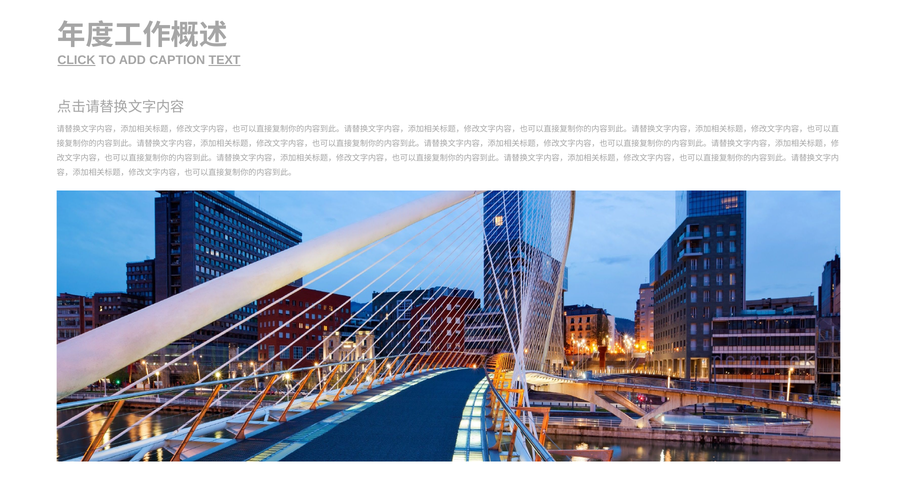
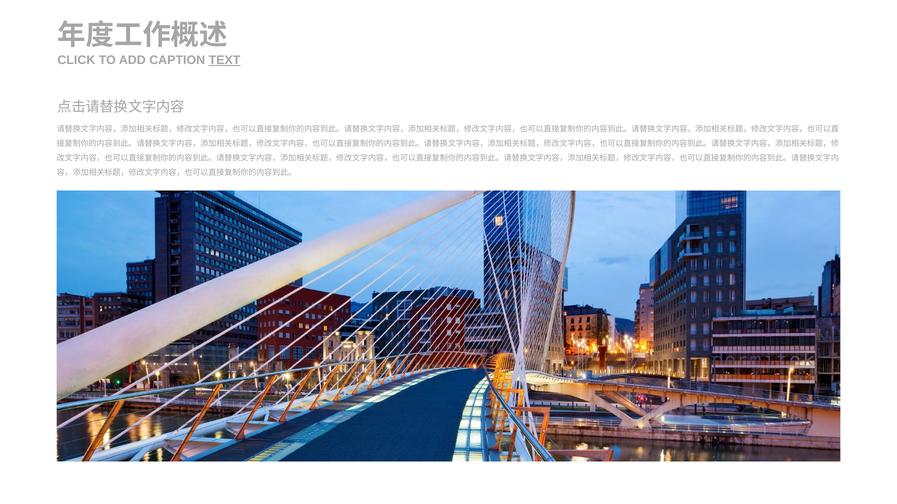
CLICK underline: present -> none (76, 60)
